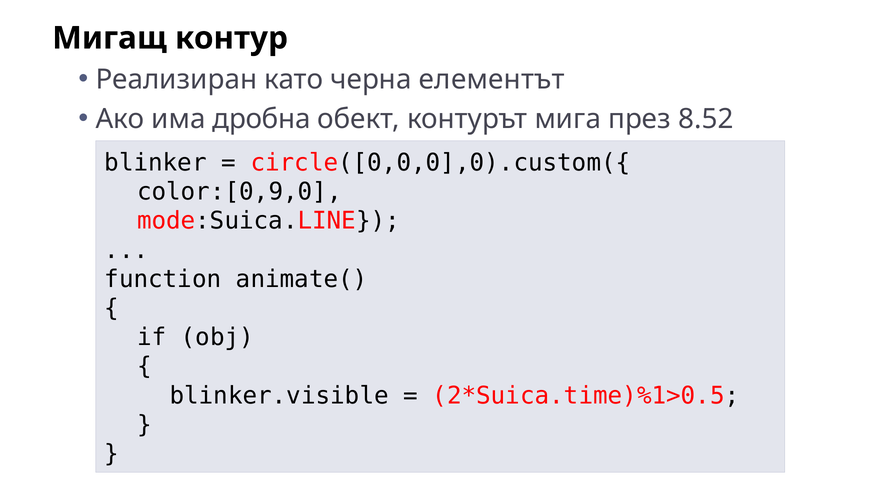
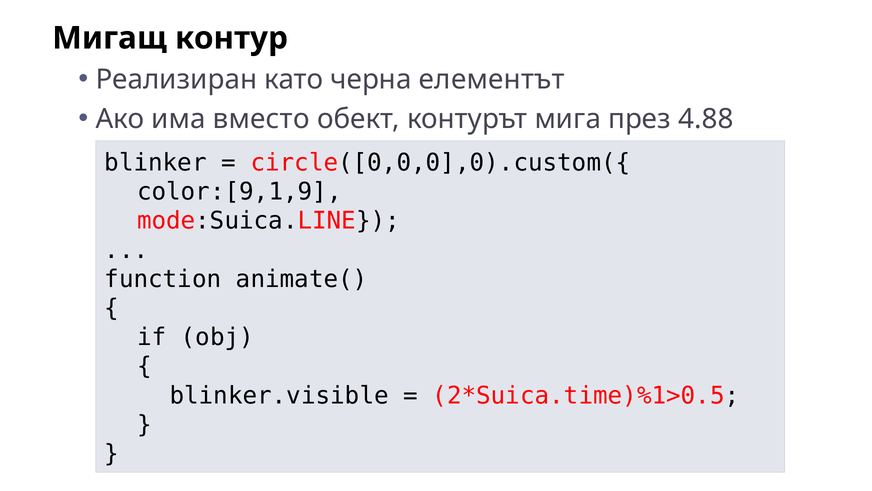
дробна: дробна -> вместо (261, 119)
8.52: 8.52 -> 4.88 (706, 119)
color:[0,9,0: color:[0,9,0 -> color:[9,1,9 (239, 192)
